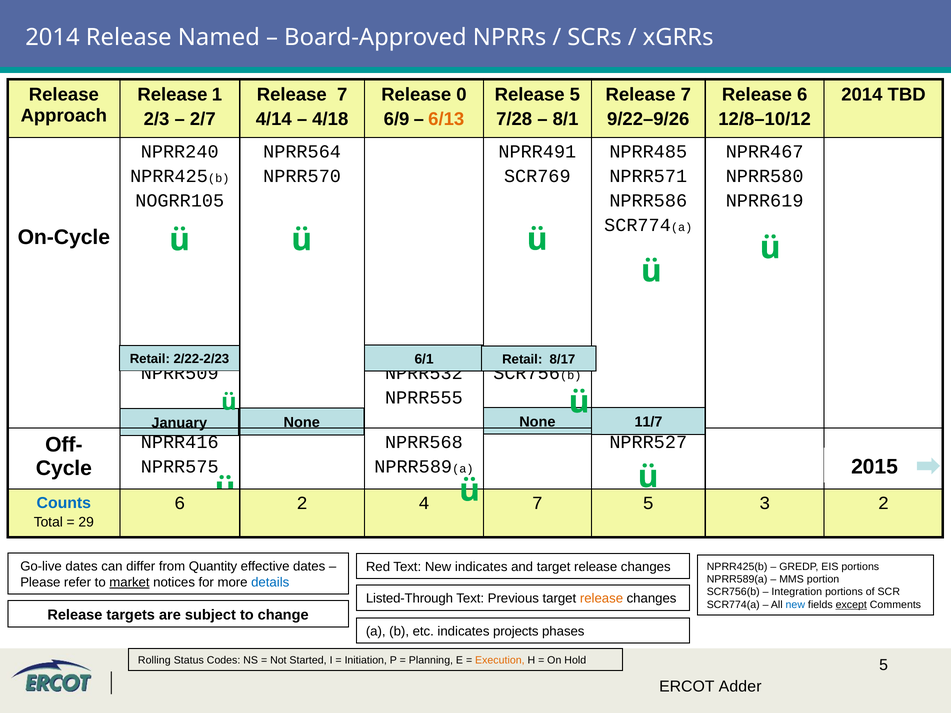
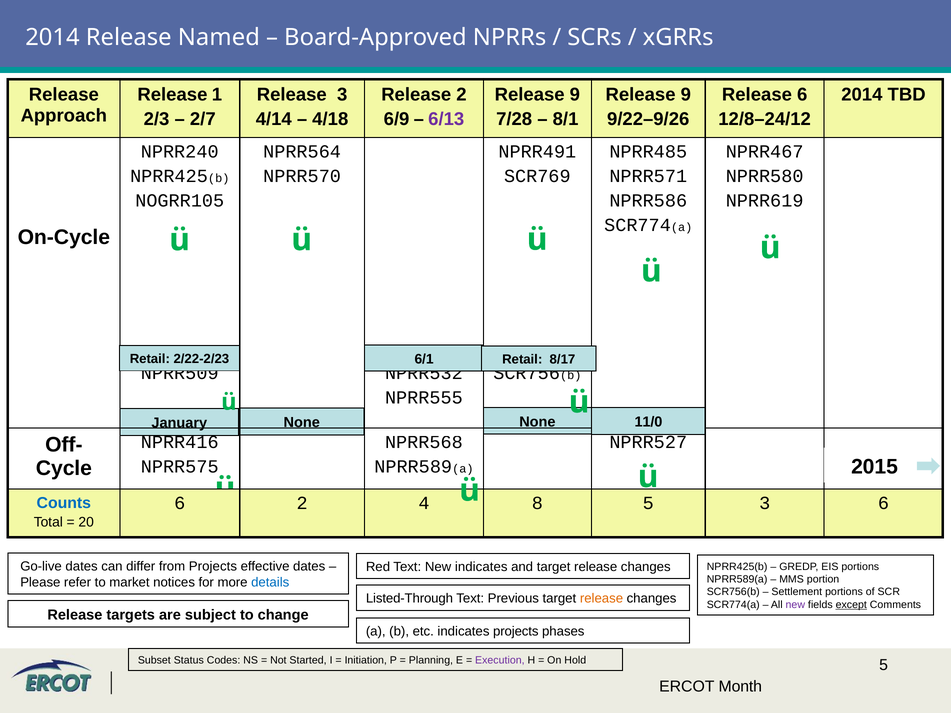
7: 7 -> 3 (342, 95)
Release 0: 0 -> 2 (461, 95)
5: 5 -> 9 (575, 95)
7: 7 -> 9 (686, 95)
6/13 colour: orange -> purple (446, 119)
12/8–10/12: 12/8–10/12 -> 12/8–24/12 (765, 119)
11/7: 11/7 -> 11/0 (648, 422)
4 7: 7 -> 8 (537, 503)
3 2: 2 -> 6 (884, 503)
29: 29 -> 20 (86, 522)
from Quantity: Quantity -> Projects (213, 567)
market underline: present -> none (129, 582)
Integration: Integration -> Settlement (797, 592)
new colour: blue -> purple (795, 605)
Rolling: Rolling -> Subset (154, 661)
Execution colour: orange -> purple (500, 661)
Adder: Adder -> Month (740, 687)
